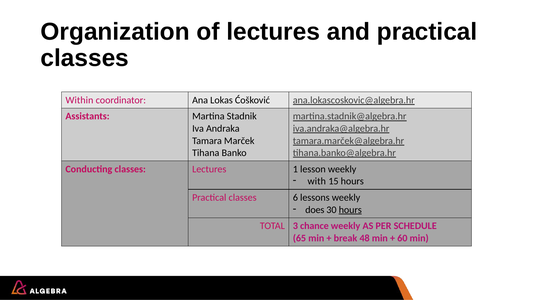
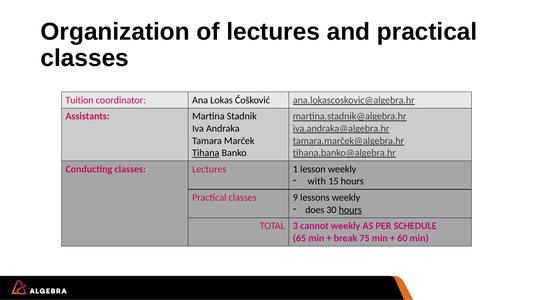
Within: Within -> Tuition (80, 100)
Tihana underline: none -> present (206, 153)
6: 6 -> 9 (295, 197)
chance: chance -> cannot (314, 226)
48: 48 -> 75 (365, 238)
